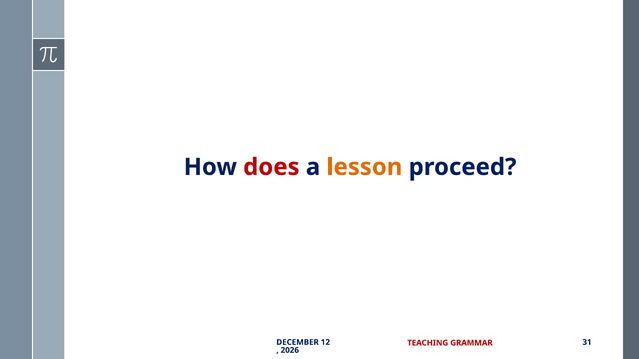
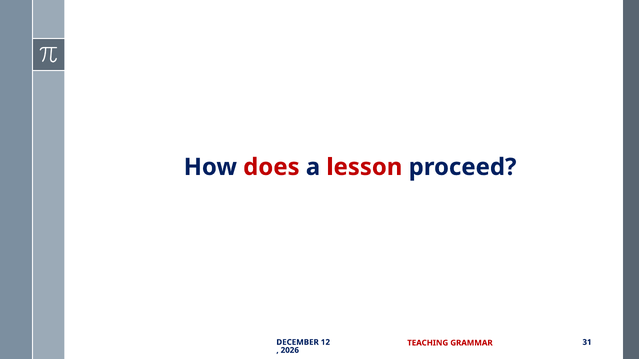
lesson colour: orange -> red (364, 167)
